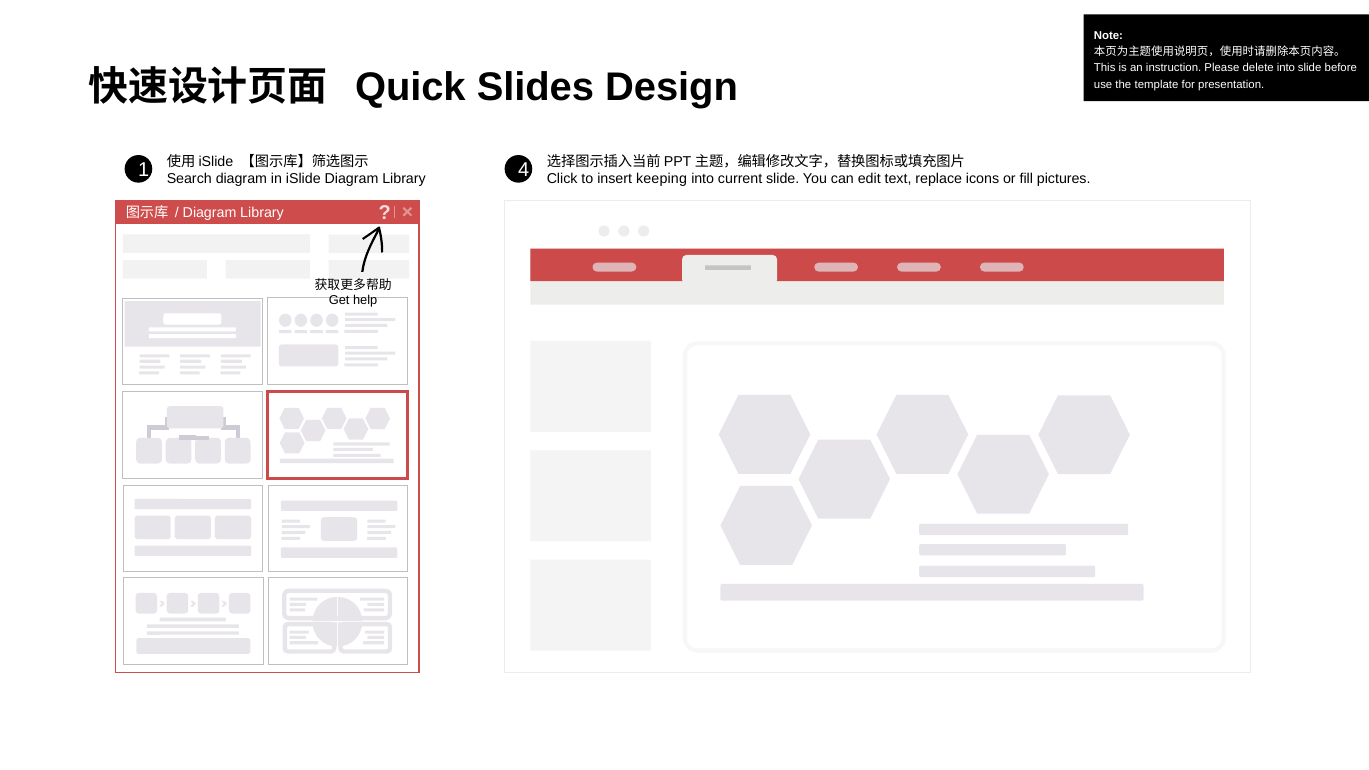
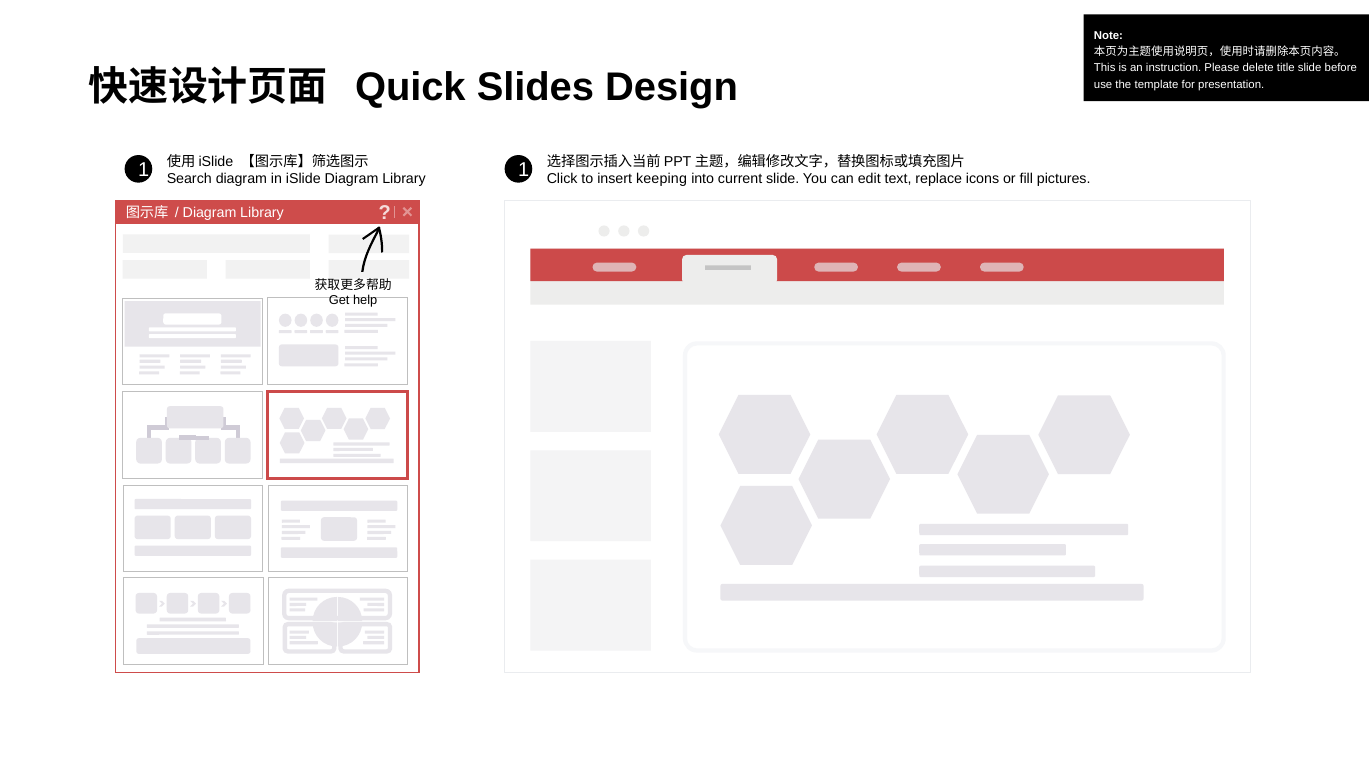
delete into: into -> title (1286, 68)
1 4: 4 -> 1 (524, 170)
